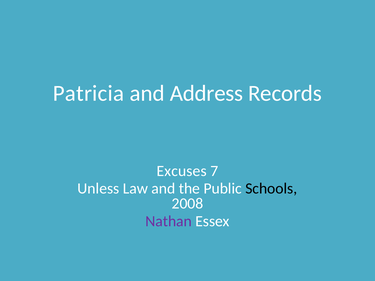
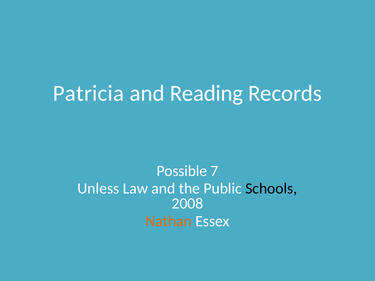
Address: Address -> Reading (206, 94)
Excuses: Excuses -> Possible (182, 171)
Nathan colour: purple -> orange (169, 221)
